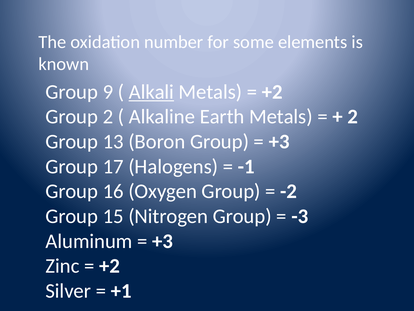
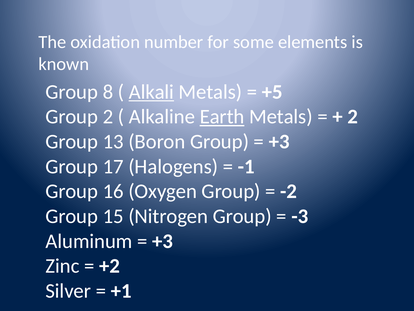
9: 9 -> 8 (108, 92)
+2: +2 -> +5 (272, 92)
Earth underline: none -> present (222, 117)
